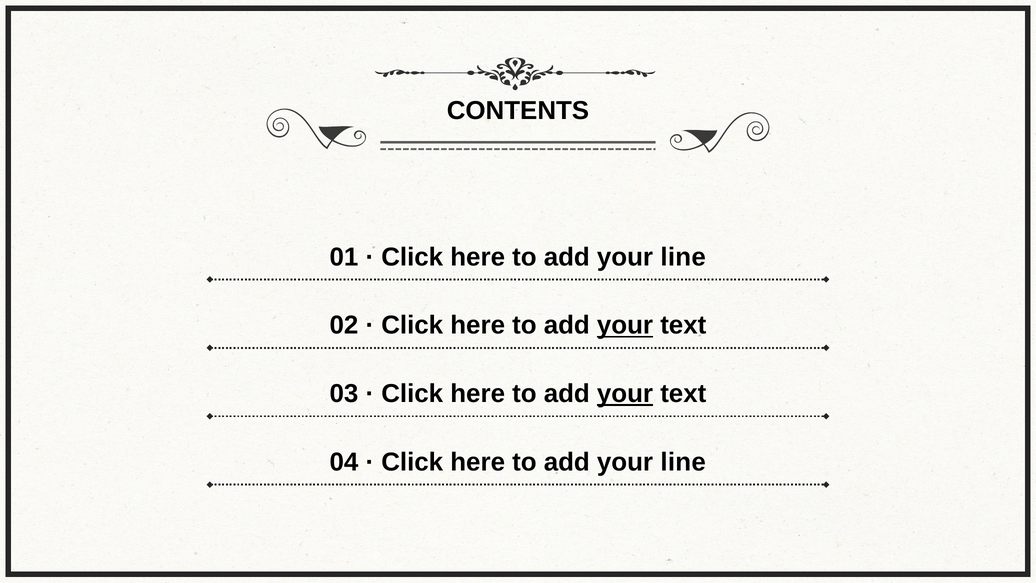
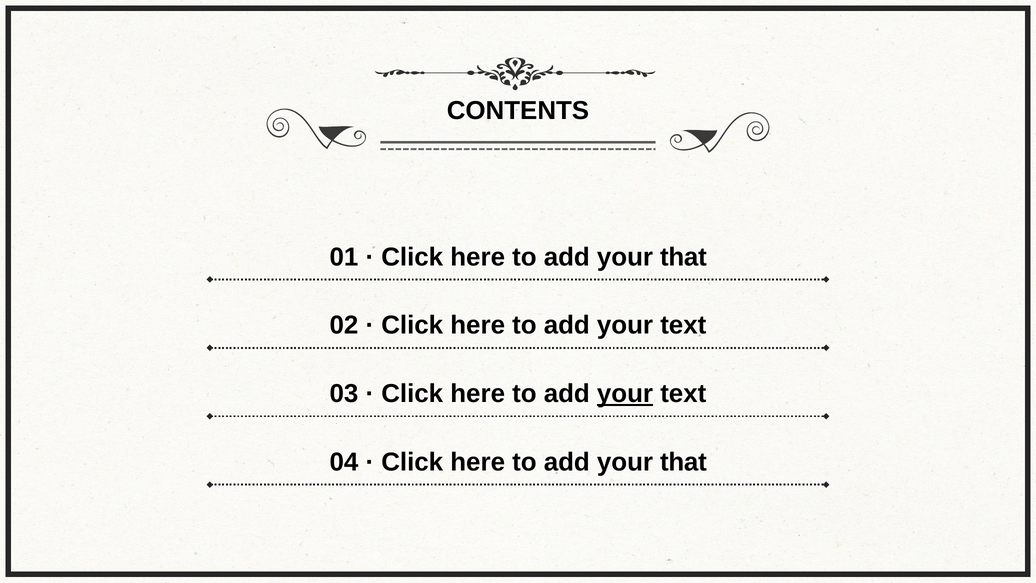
line: line -> that (683, 257)
your underline: present -> none (625, 325)
line: line -> that (683, 462)
